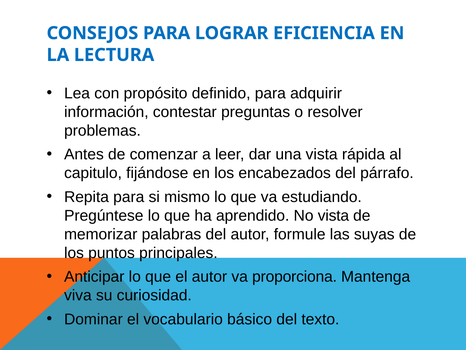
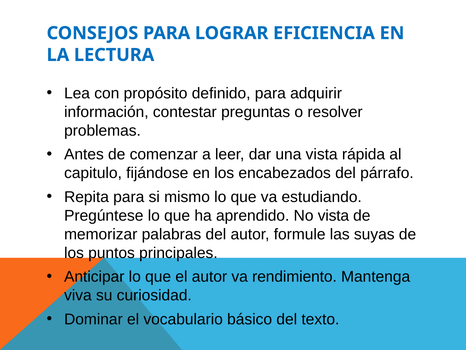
proporciona: proporciona -> rendimiento (294, 276)
